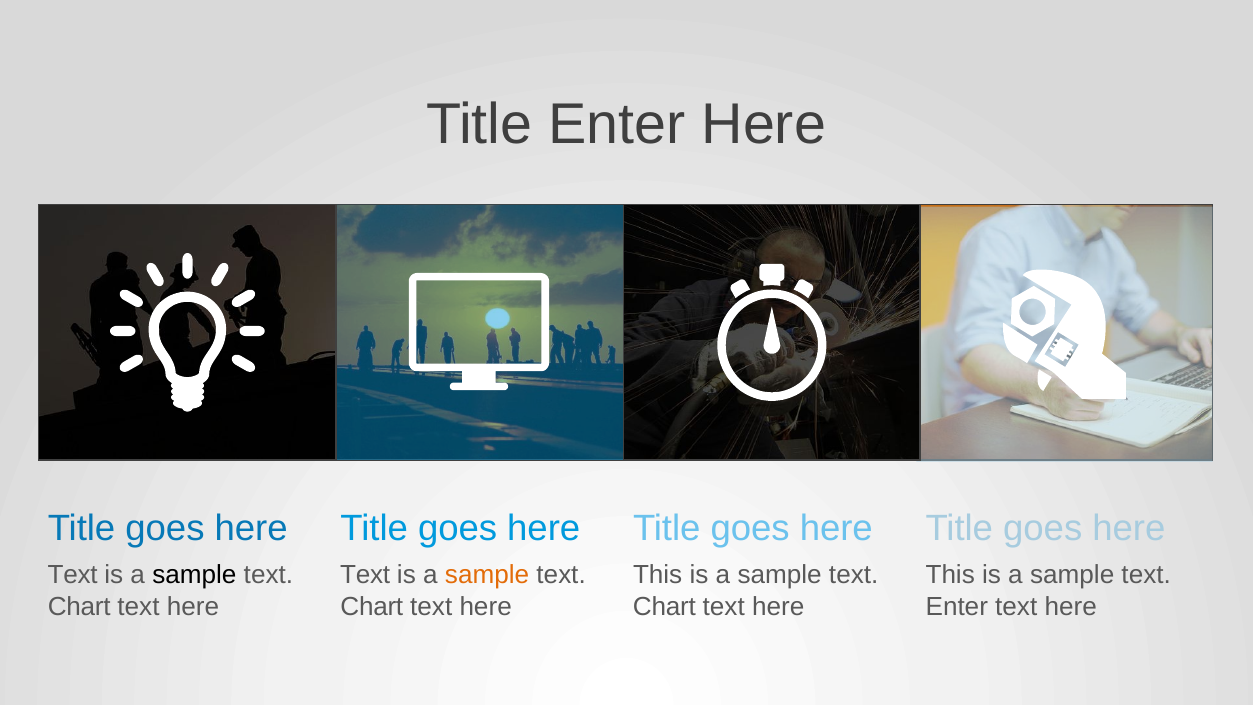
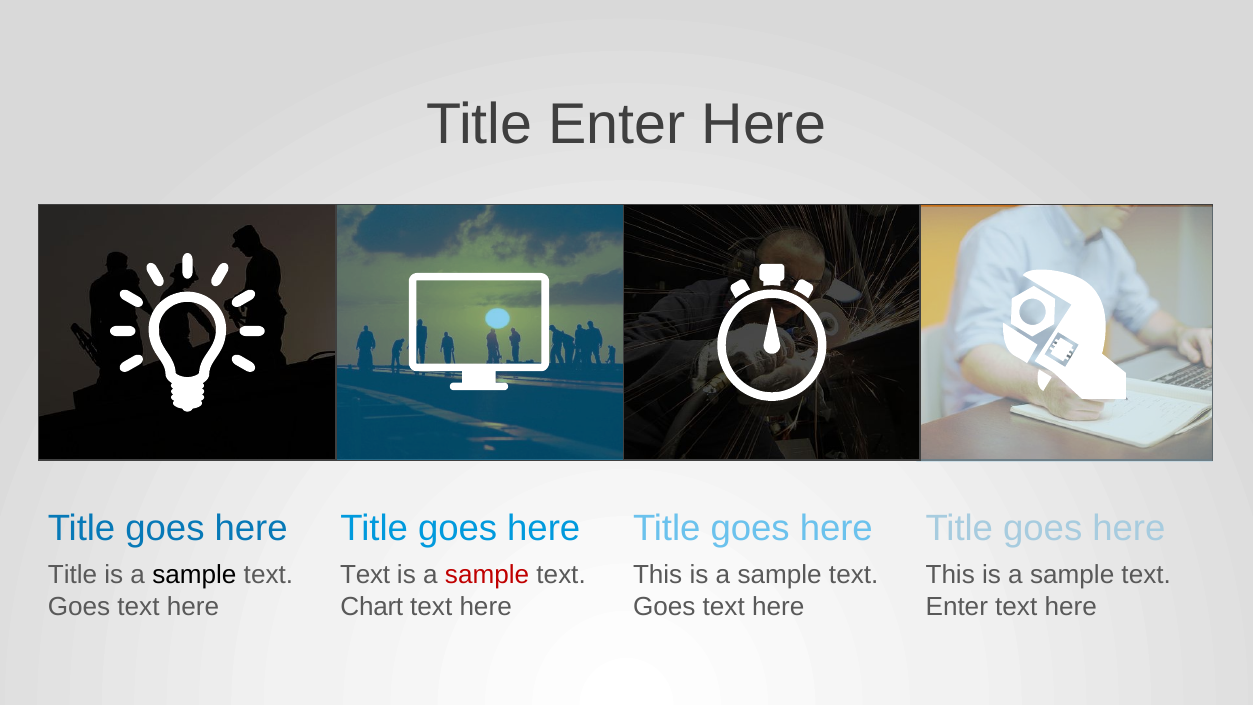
Text: Text -> Title (72, 575)
sample colour: orange -> red (487, 575)
Chart: Chart -> Goes (79, 606)
Chart: Chart -> Goes (664, 606)
